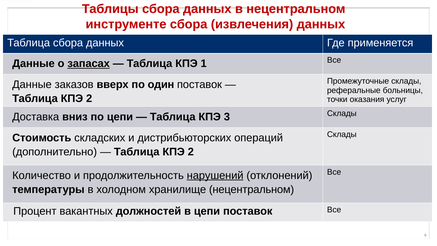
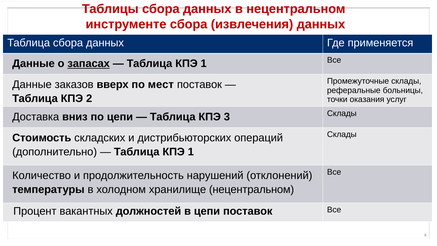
один: один -> мест (161, 84)
2: 2 -> 1 (191, 152)
нарушений underline: present -> none (215, 175)
